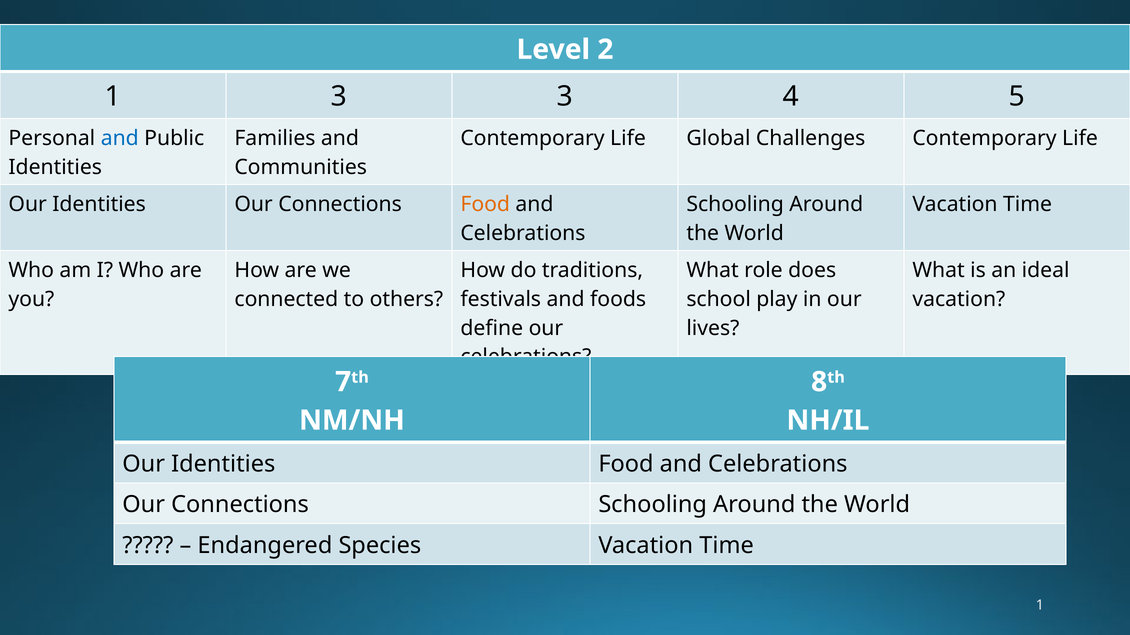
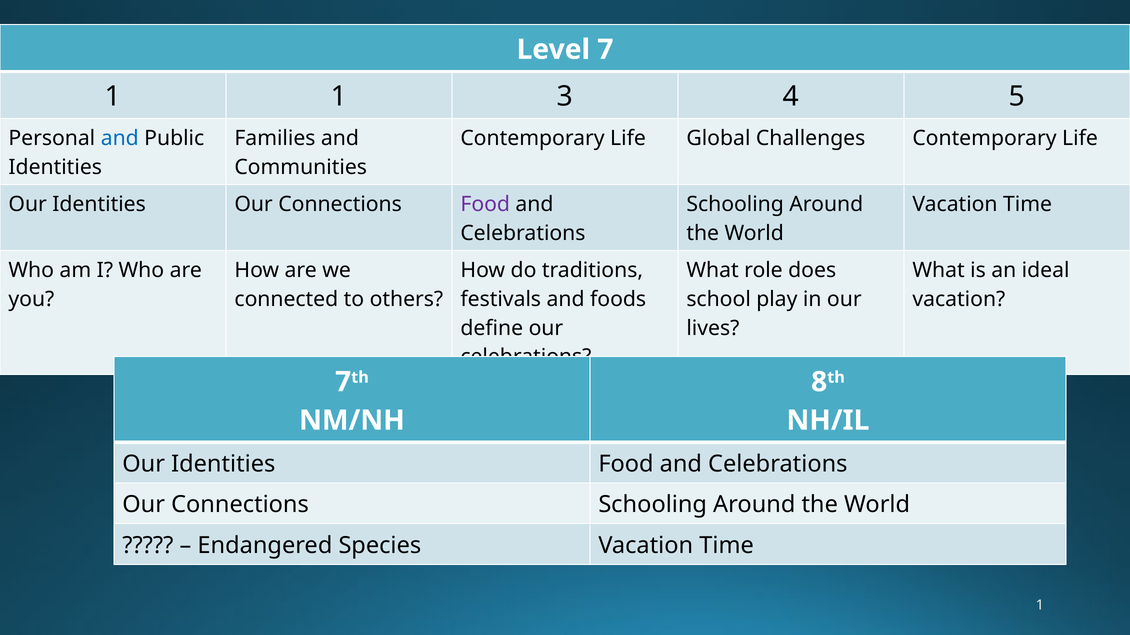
Level 2: 2 -> 7 (605, 50)
1 3: 3 -> 1 (339, 97)
Food colour: orange -> purple (485, 205)
